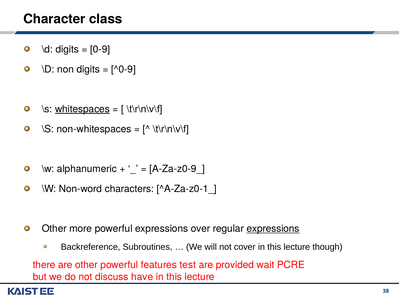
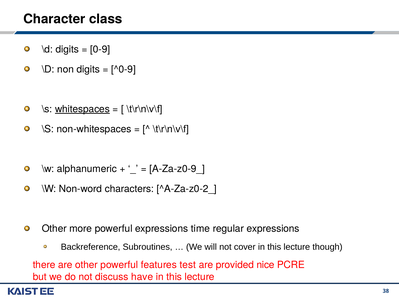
^A-Za-z0-1_: ^A-Za-z0-1_ -> ^A-Za-z0-2_ (187, 189)
over: over -> time (200, 229)
expressions underline: present -> none (273, 229)
wait: wait -> nice (266, 265)
